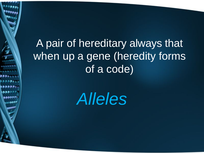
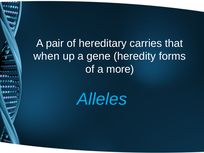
always: always -> carries (146, 43)
code: code -> more (120, 69)
